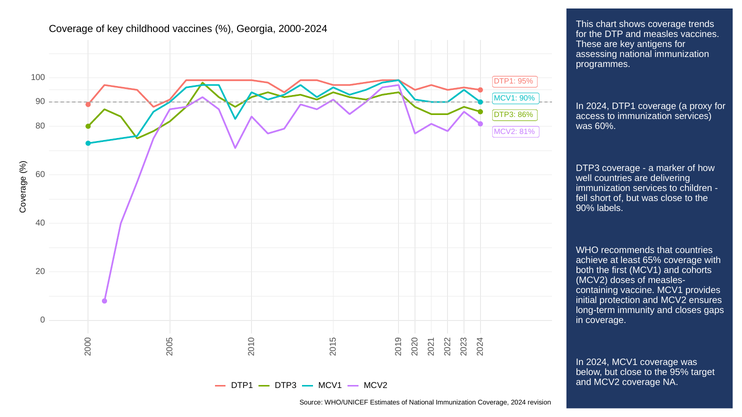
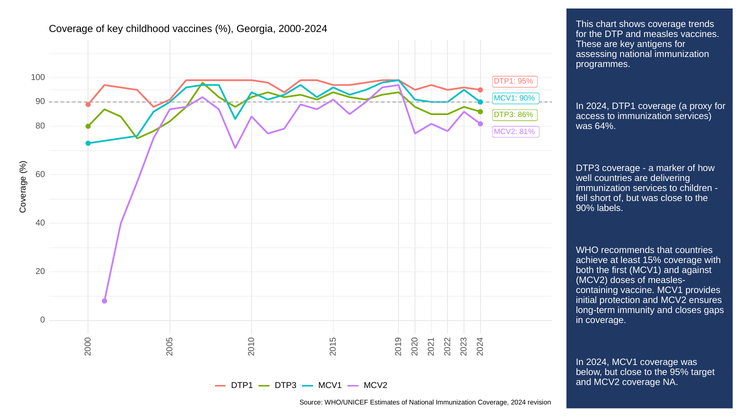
60%: 60% -> 64% (605, 126)
65%: 65% -> 15% (652, 260)
cohorts: cohorts -> against (697, 270)
